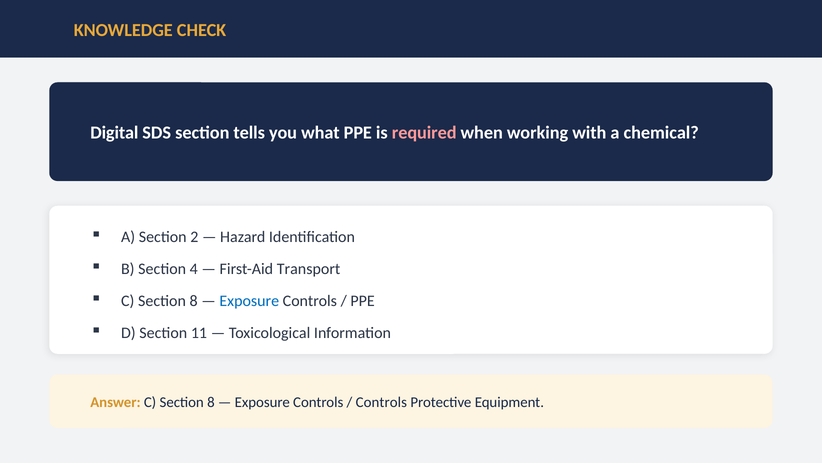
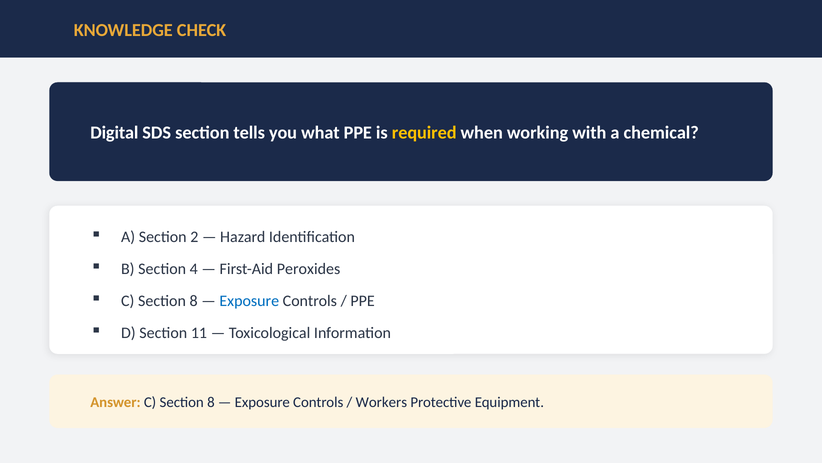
required colour: pink -> yellow (424, 133)
Transport: Transport -> Peroxides (309, 269)
Controls: Controls -> Workers (381, 402)
